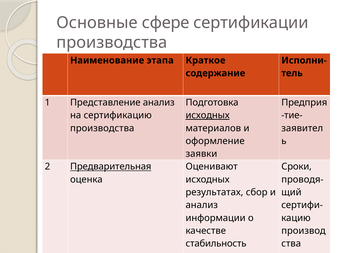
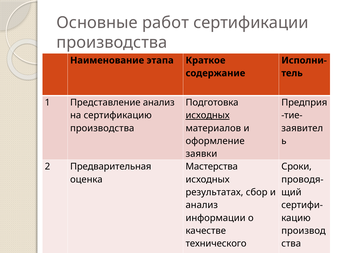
сфере: сфере -> работ (166, 23)
Предварительная underline: present -> none (111, 167)
Оценивают: Оценивают -> Мастерства (212, 167)
стабильность: стабильность -> технического (216, 244)
